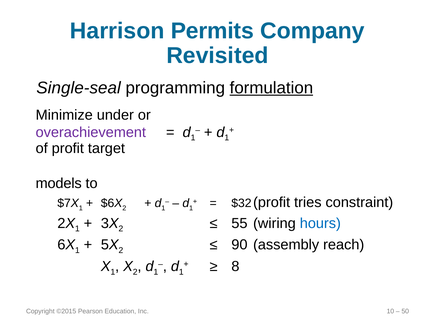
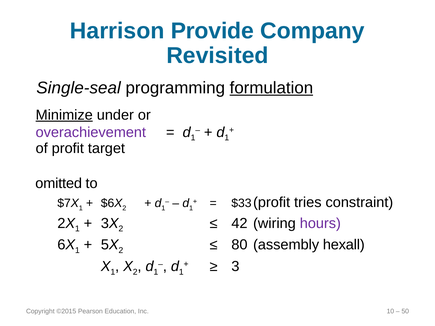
Permits: Permits -> Provide (212, 31)
Minimize underline: none -> present (64, 115)
models: models -> omitted (59, 183)
$32: $32 -> $33 (241, 203)
55: 55 -> 42 (239, 223)
hours colour: blue -> purple (320, 223)
90: 90 -> 80 (239, 245)
reach: reach -> hexall (344, 245)
8: 8 -> 3 (235, 267)
